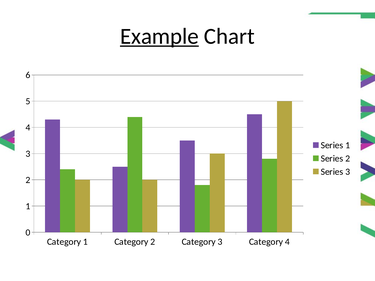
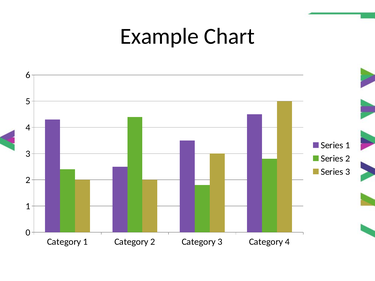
Example underline: present -> none (159, 36)
